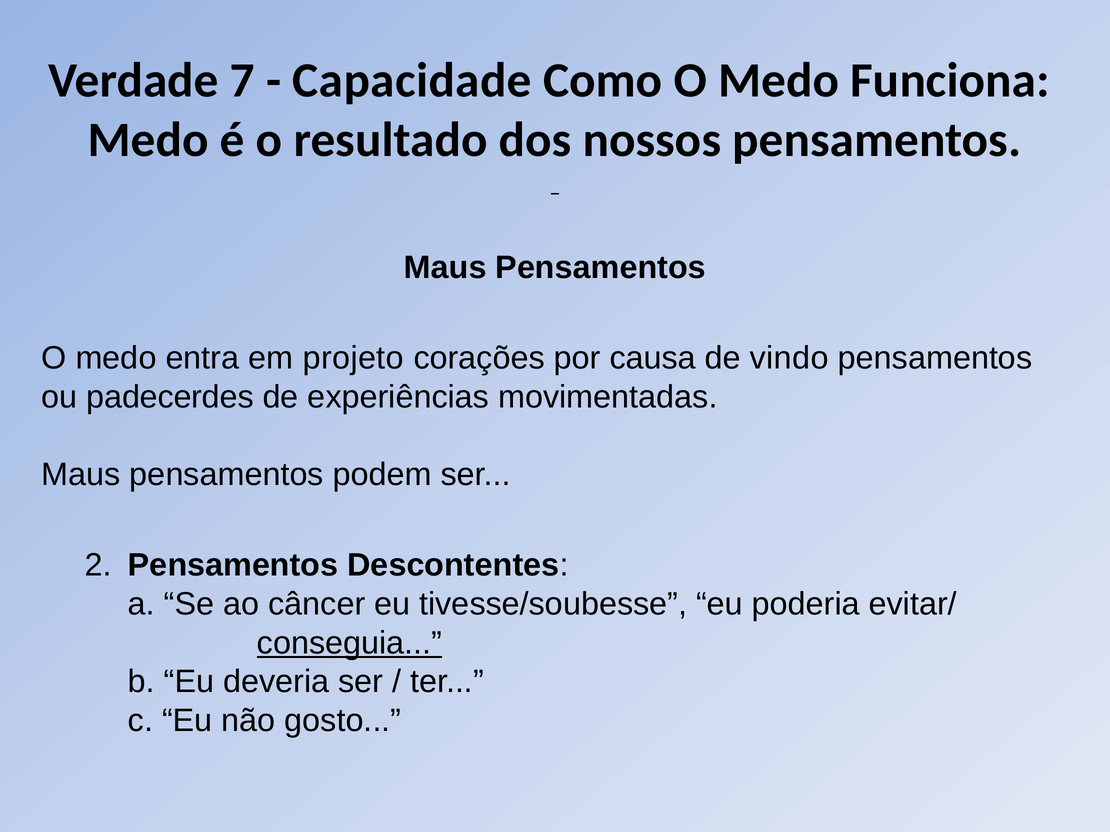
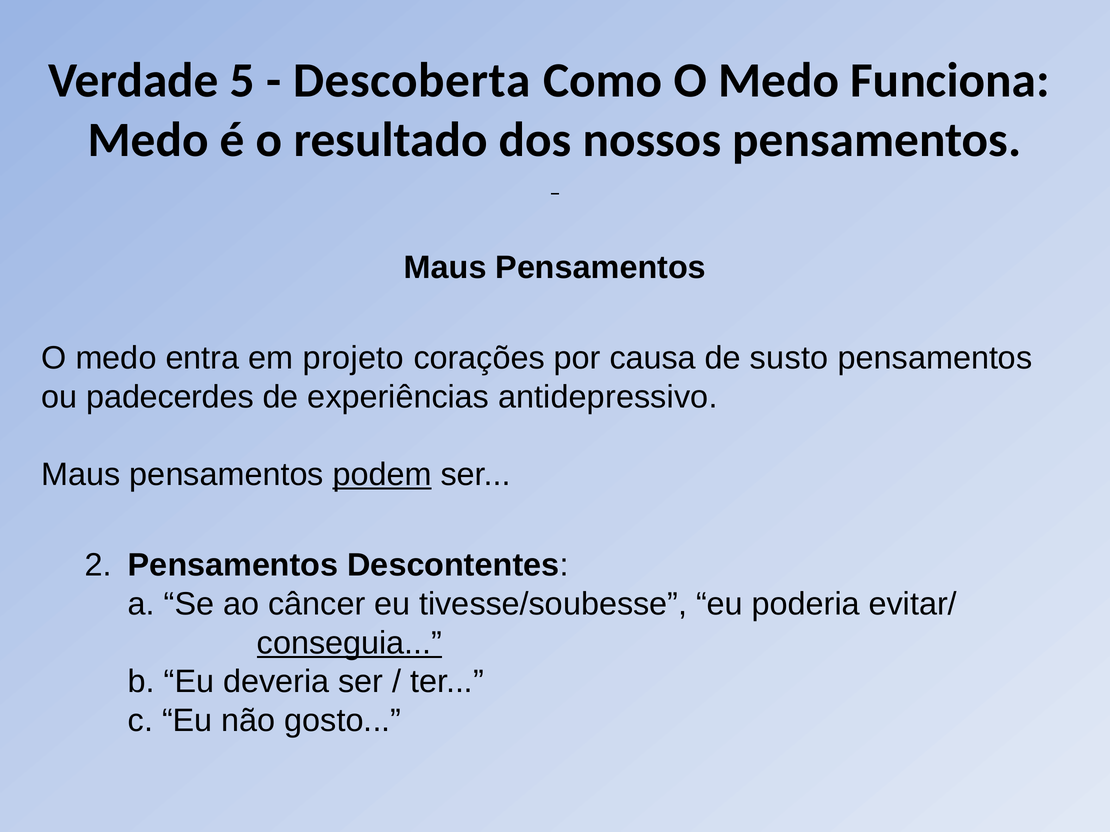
7: 7 -> 5 (242, 81)
Capacidade: Capacidade -> Descoberta (412, 81)
vindo: vindo -> susto (789, 358)
movimentadas: movimentadas -> antidepressivo (608, 397)
podem underline: none -> present (382, 475)
